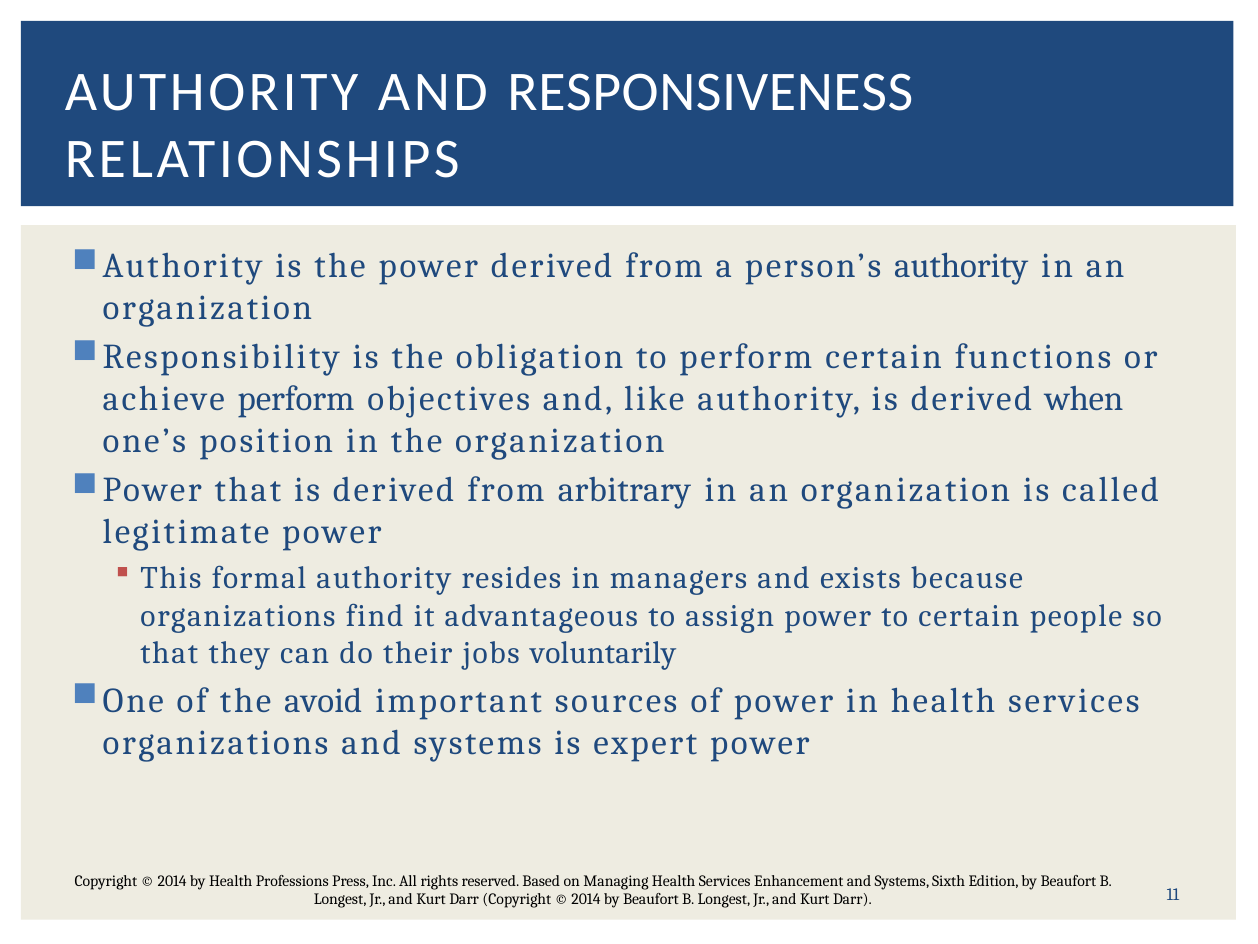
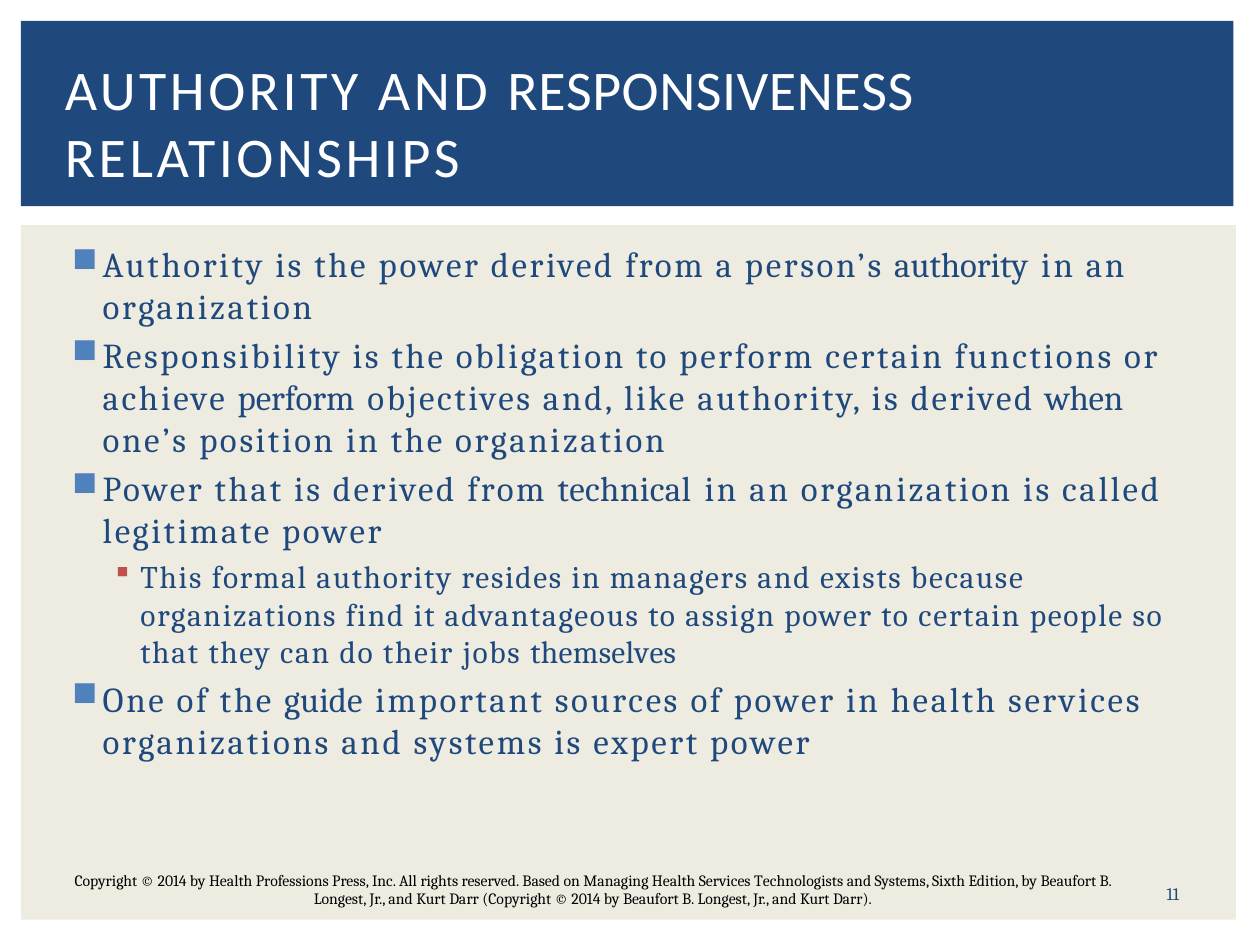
arbitrary: arbitrary -> technical (624, 490)
voluntarily: voluntarily -> themselves (603, 653)
avoid: avoid -> guide (323, 700)
Enhancement: Enhancement -> Technologists (799, 880)
